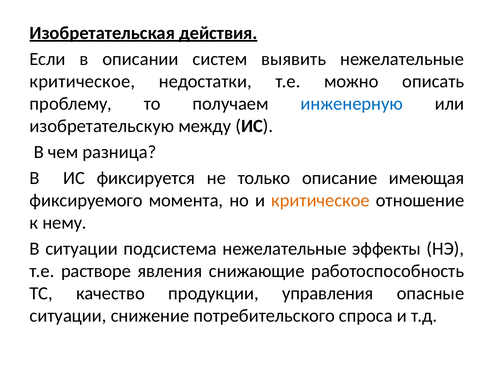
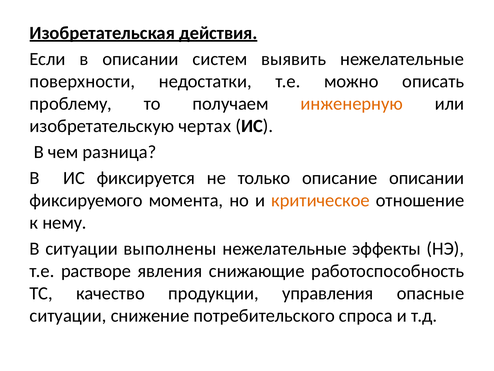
критическое: критическое -> поверхности (82, 81)
инженерную colour: blue -> orange (352, 103)
между: между -> чертах (205, 126)
описание имеющая: имеющая -> описании (427, 178)
подсистема: подсистема -> выполнены (170, 249)
